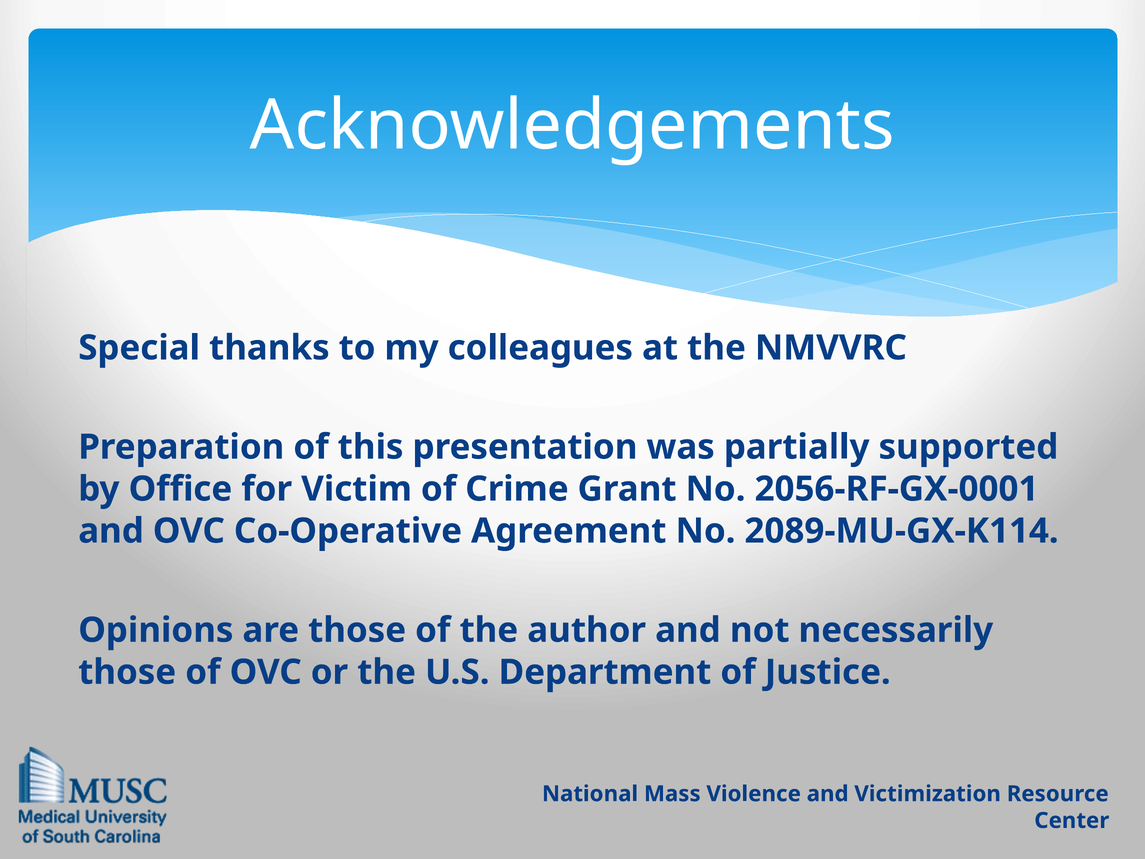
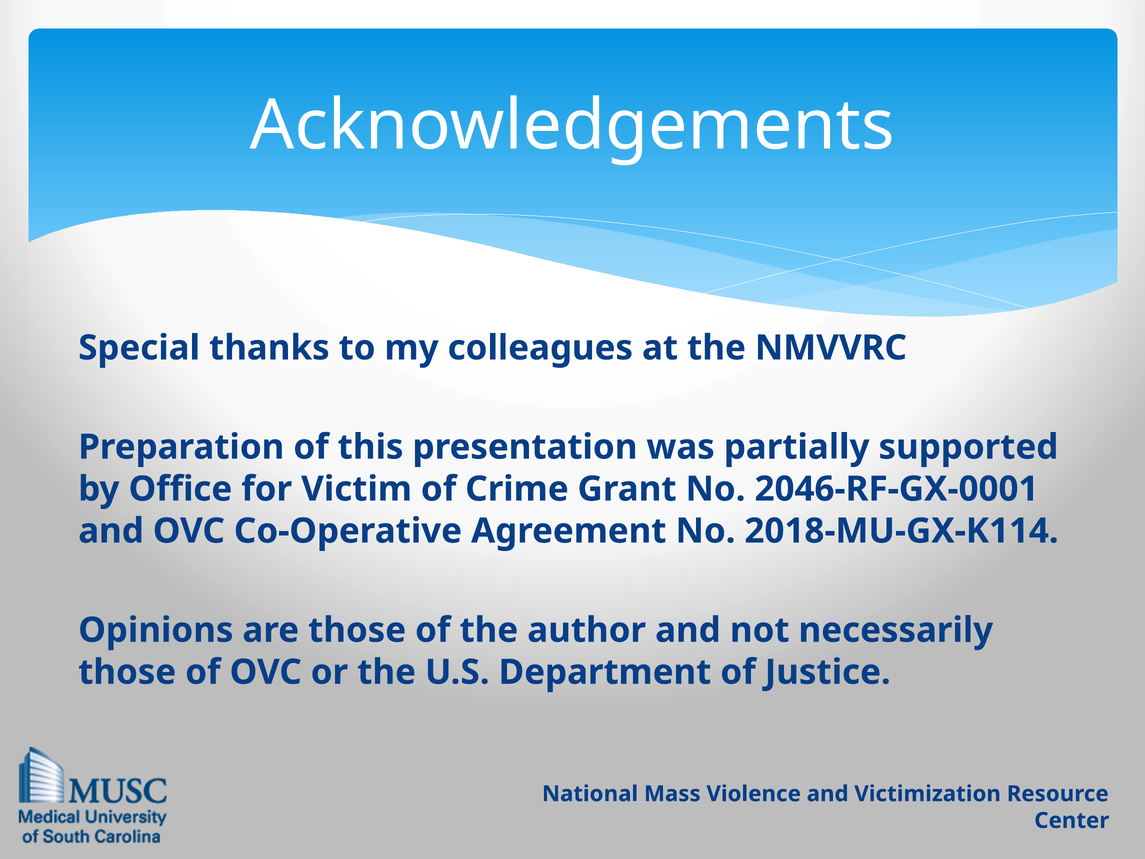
2056-RF-GX-0001: 2056-RF-GX-0001 -> 2046-RF-GX-0001 (896, 489)
2089-MU-GX-K114: 2089-MU-GX-K114 -> 2018-MU-GX-K114 (902, 531)
